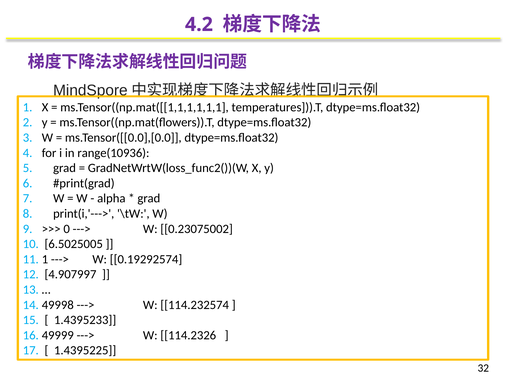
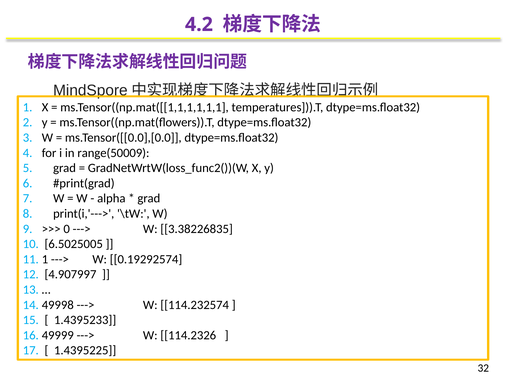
range(10936: range(10936 -> range(50009 (113, 153)
0.23075002: 0.23075002 -> 3.38226835 (197, 229)
